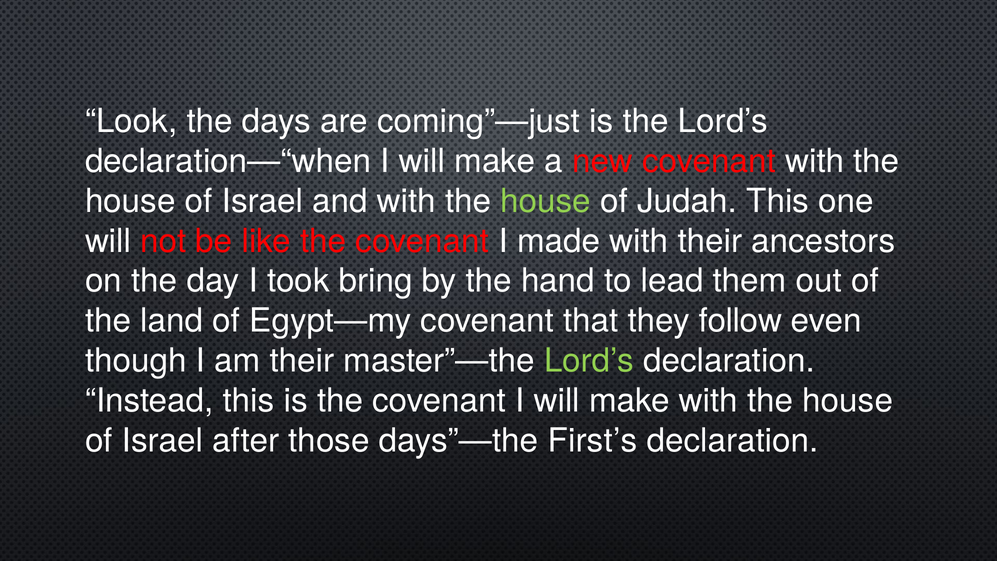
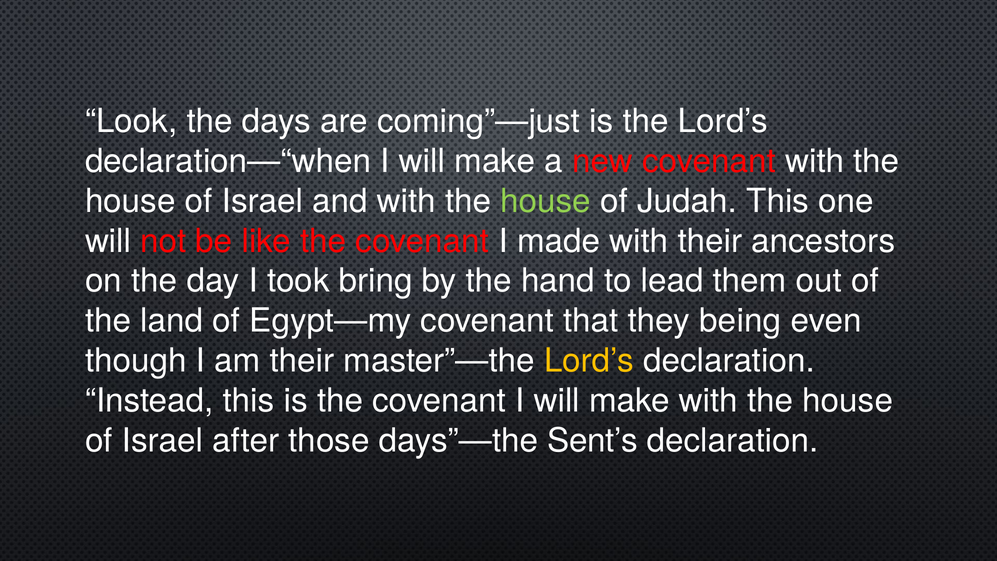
follow: follow -> being (740, 321)
Lord’s colour: light green -> yellow (589, 361)
First’s: First’s -> Sent’s (593, 440)
